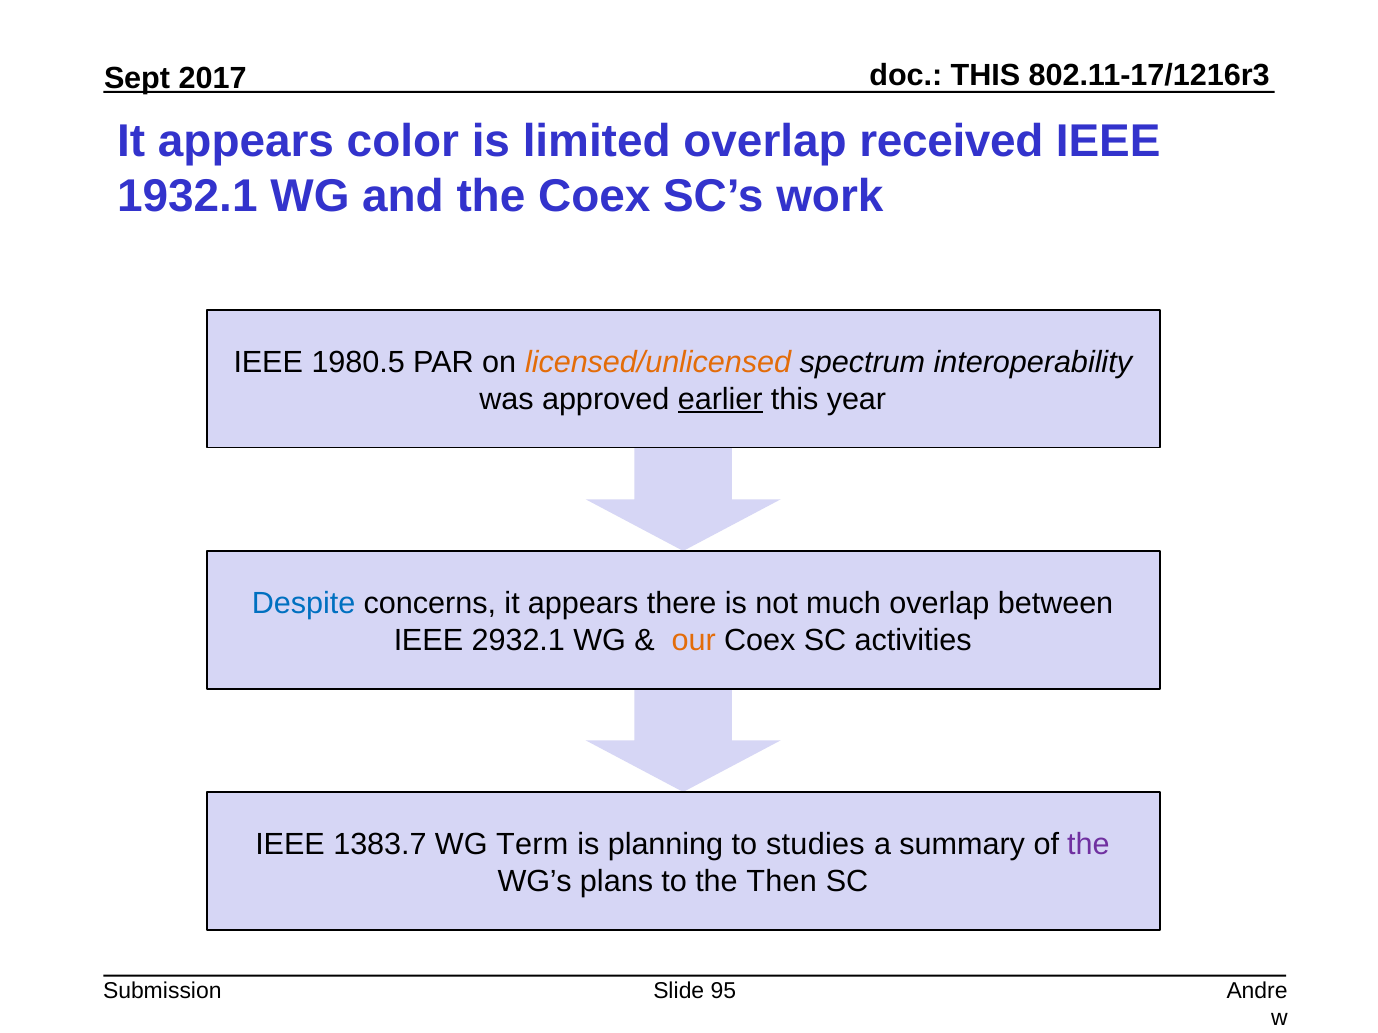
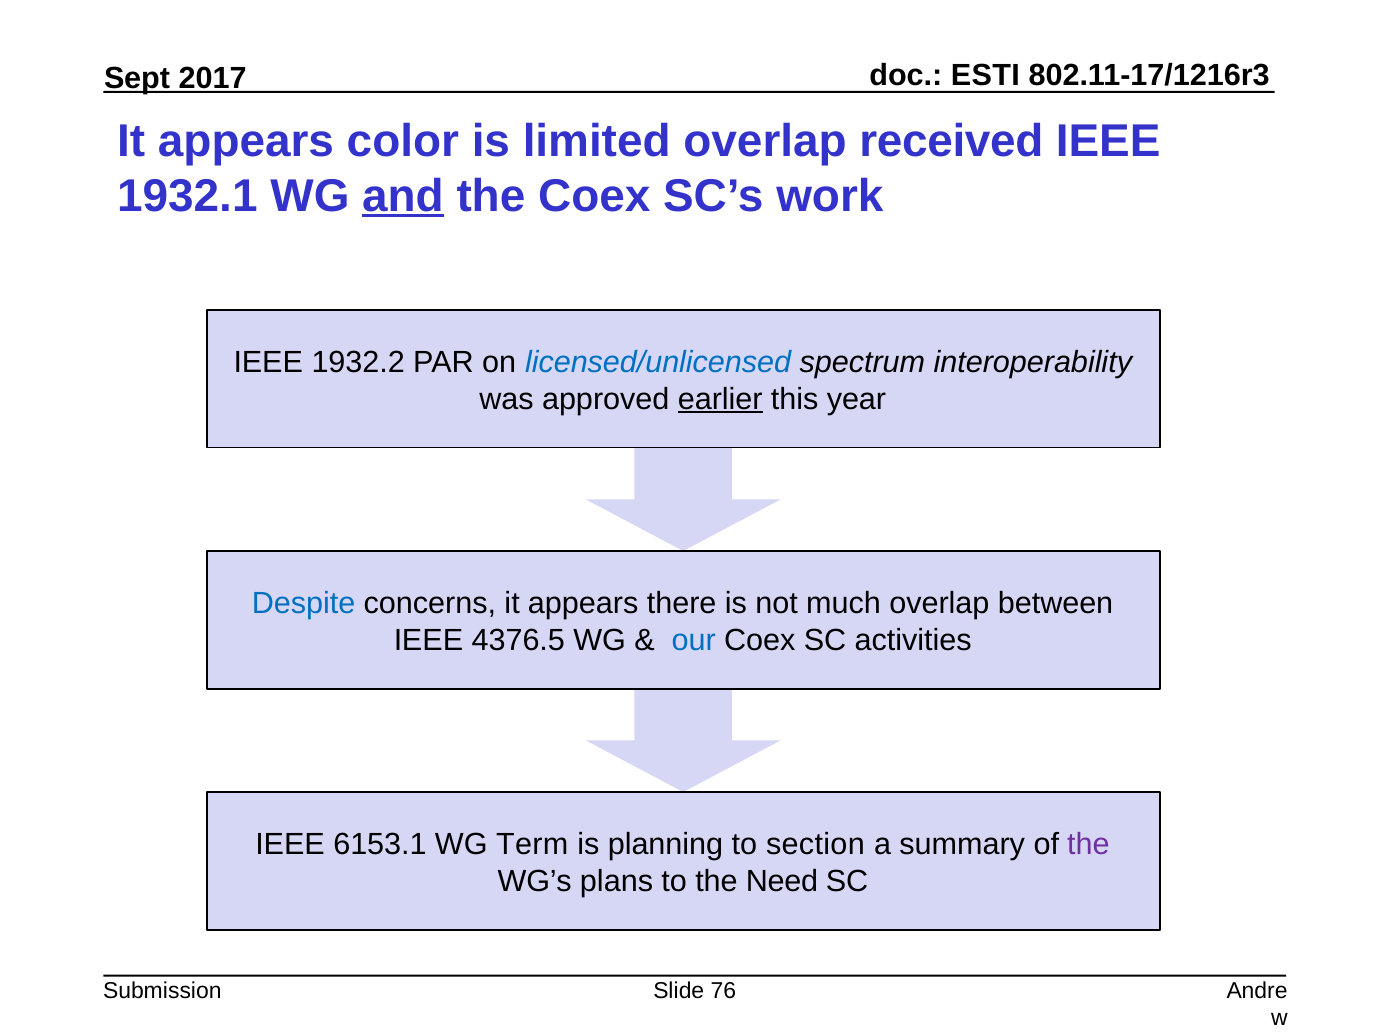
THIS: THIS -> ESTI (985, 76)
and underline: none -> present (403, 196)
1980.5: 1980.5 -> 1932.2 (358, 363)
licensed/unlicensed colour: orange -> blue (658, 363)
2932.1: 2932.1 -> 4376.5 (518, 641)
our colour: orange -> blue (694, 641)
1383.7: 1383.7 -> 6153.1 (380, 845)
studies: studies -> section (815, 845)
Then: Then -> Need (782, 882)
95: 95 -> 76 (723, 991)
